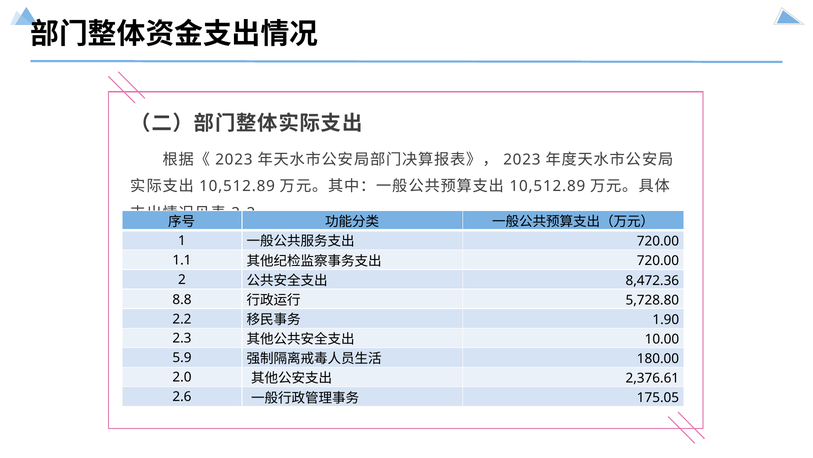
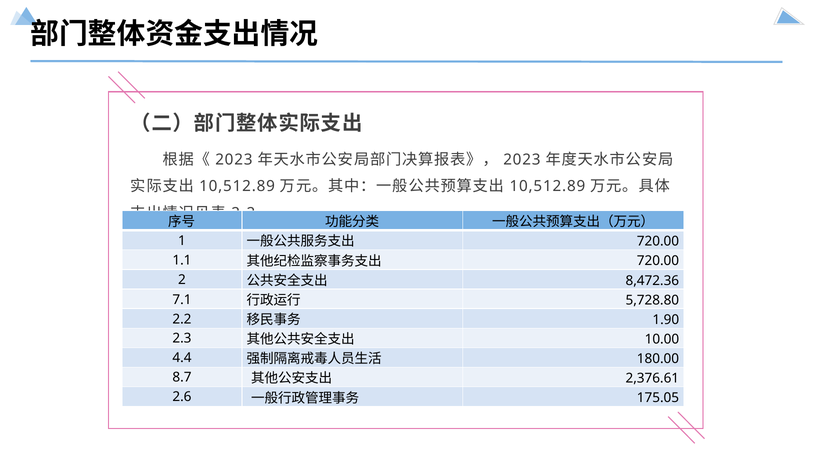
8.8: 8.8 -> 7.1 (182, 299)
5.9: 5.9 -> 4.4 (182, 357)
2.0: 2.0 -> 8.7 (182, 377)
